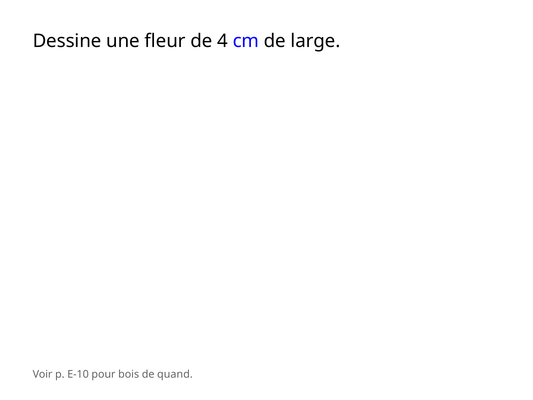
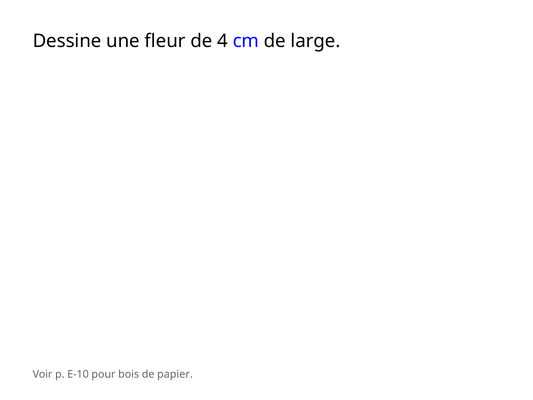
quand: quand -> papier (175, 374)
